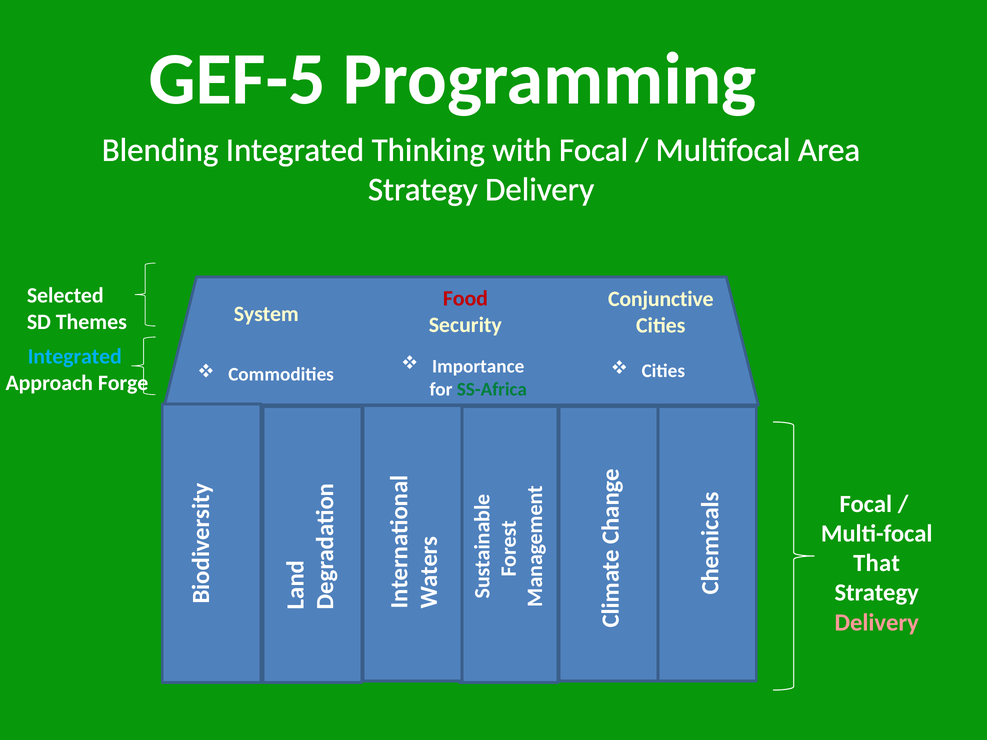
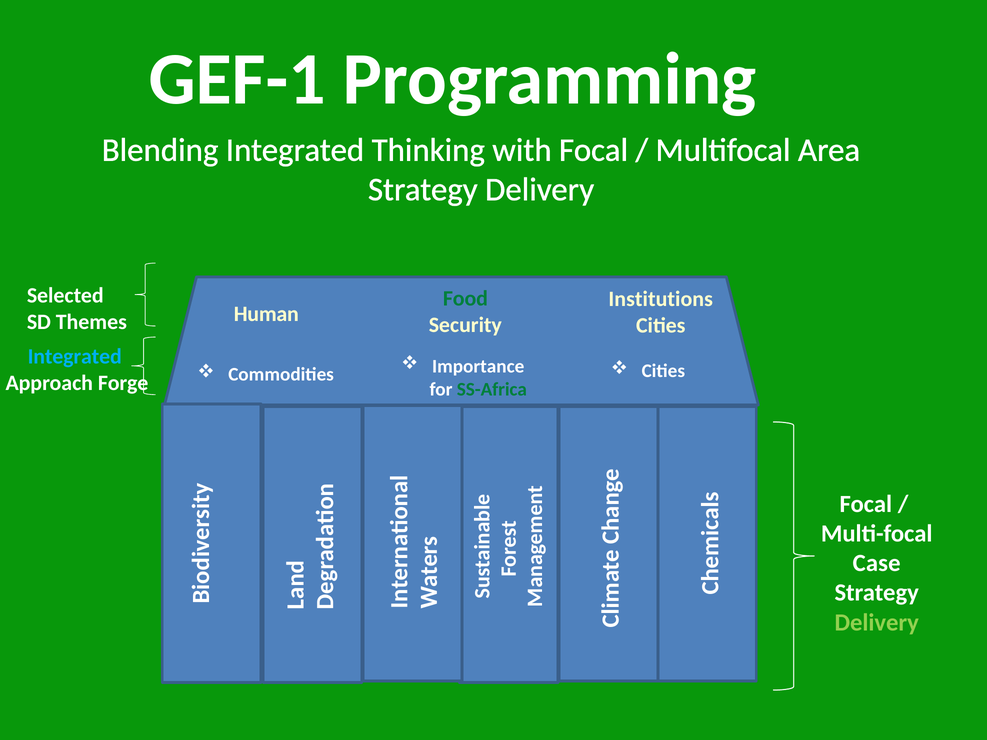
GEF-5: GEF-5 -> GEF-1 (237, 79)
Food colour: red -> green (465, 299)
Conjunctive: Conjunctive -> Institutions (661, 299)
System: System -> Human (266, 314)
That: That -> Case (877, 563)
Delivery colour: pink -> light green (877, 623)
